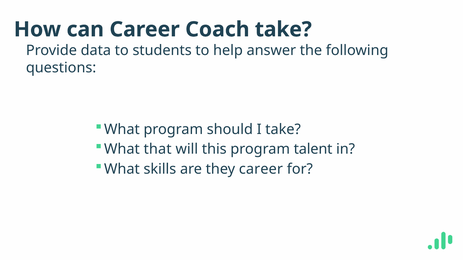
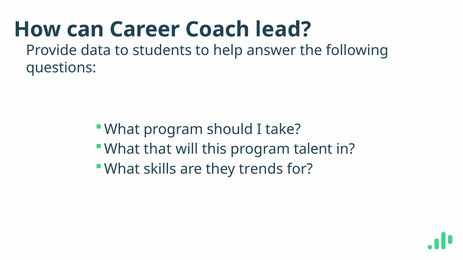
Coach take: take -> lead (283, 29)
they career: career -> trends (261, 169)
